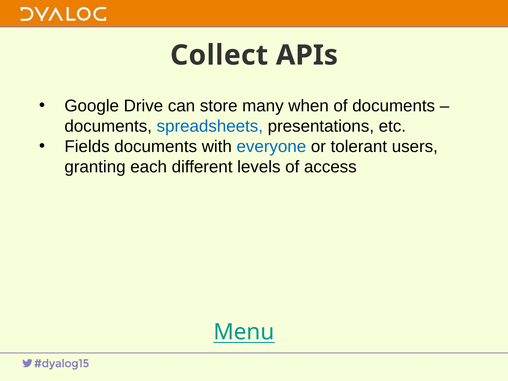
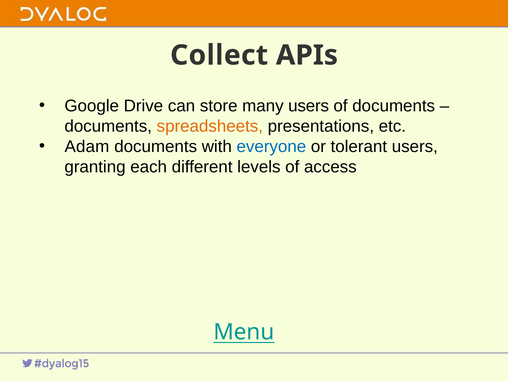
many when: when -> users (309, 106)
spreadsheets colour: blue -> orange (210, 126)
Fields: Fields -> Adam (87, 146)
